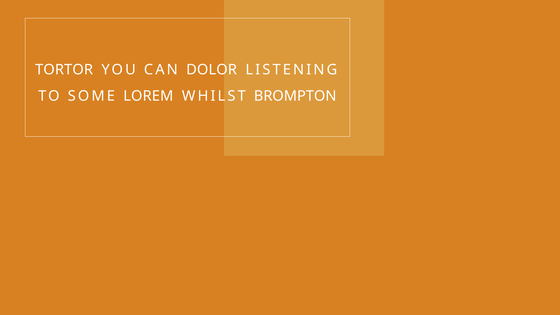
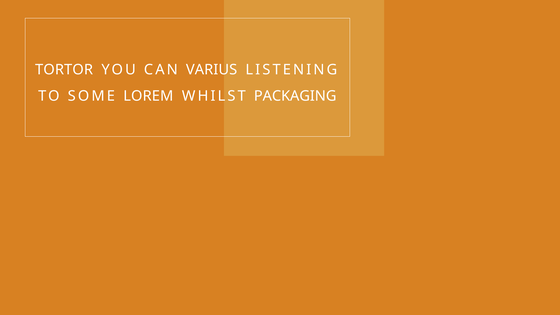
DOLOR: DOLOR -> VARIUS (212, 70)
BROMPTON: BROMPTON -> PACKAGING (295, 96)
